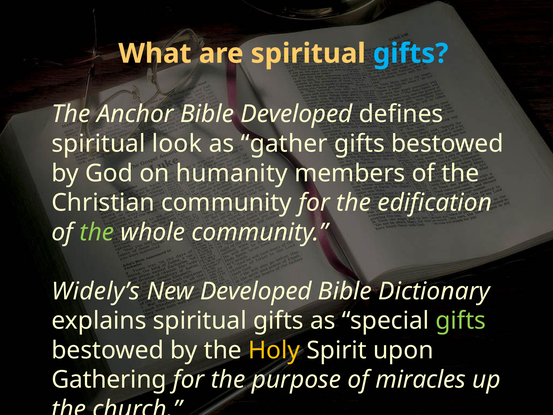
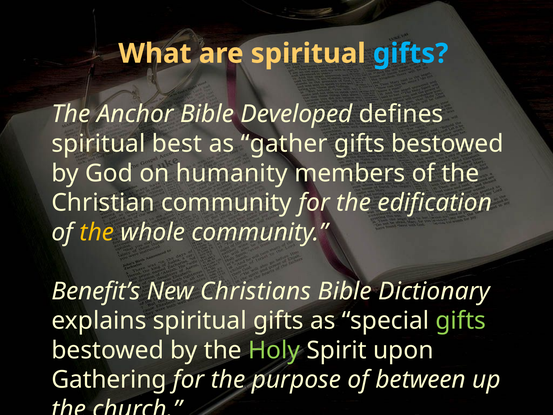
look: look -> best (177, 144)
the colour: light green -> yellow (97, 232)
Widely’s: Widely’s -> Benefit’s (96, 291)
New Developed: Developed -> Christians (256, 291)
Holy colour: yellow -> light green (274, 350)
miracles: miracles -> between (421, 380)
